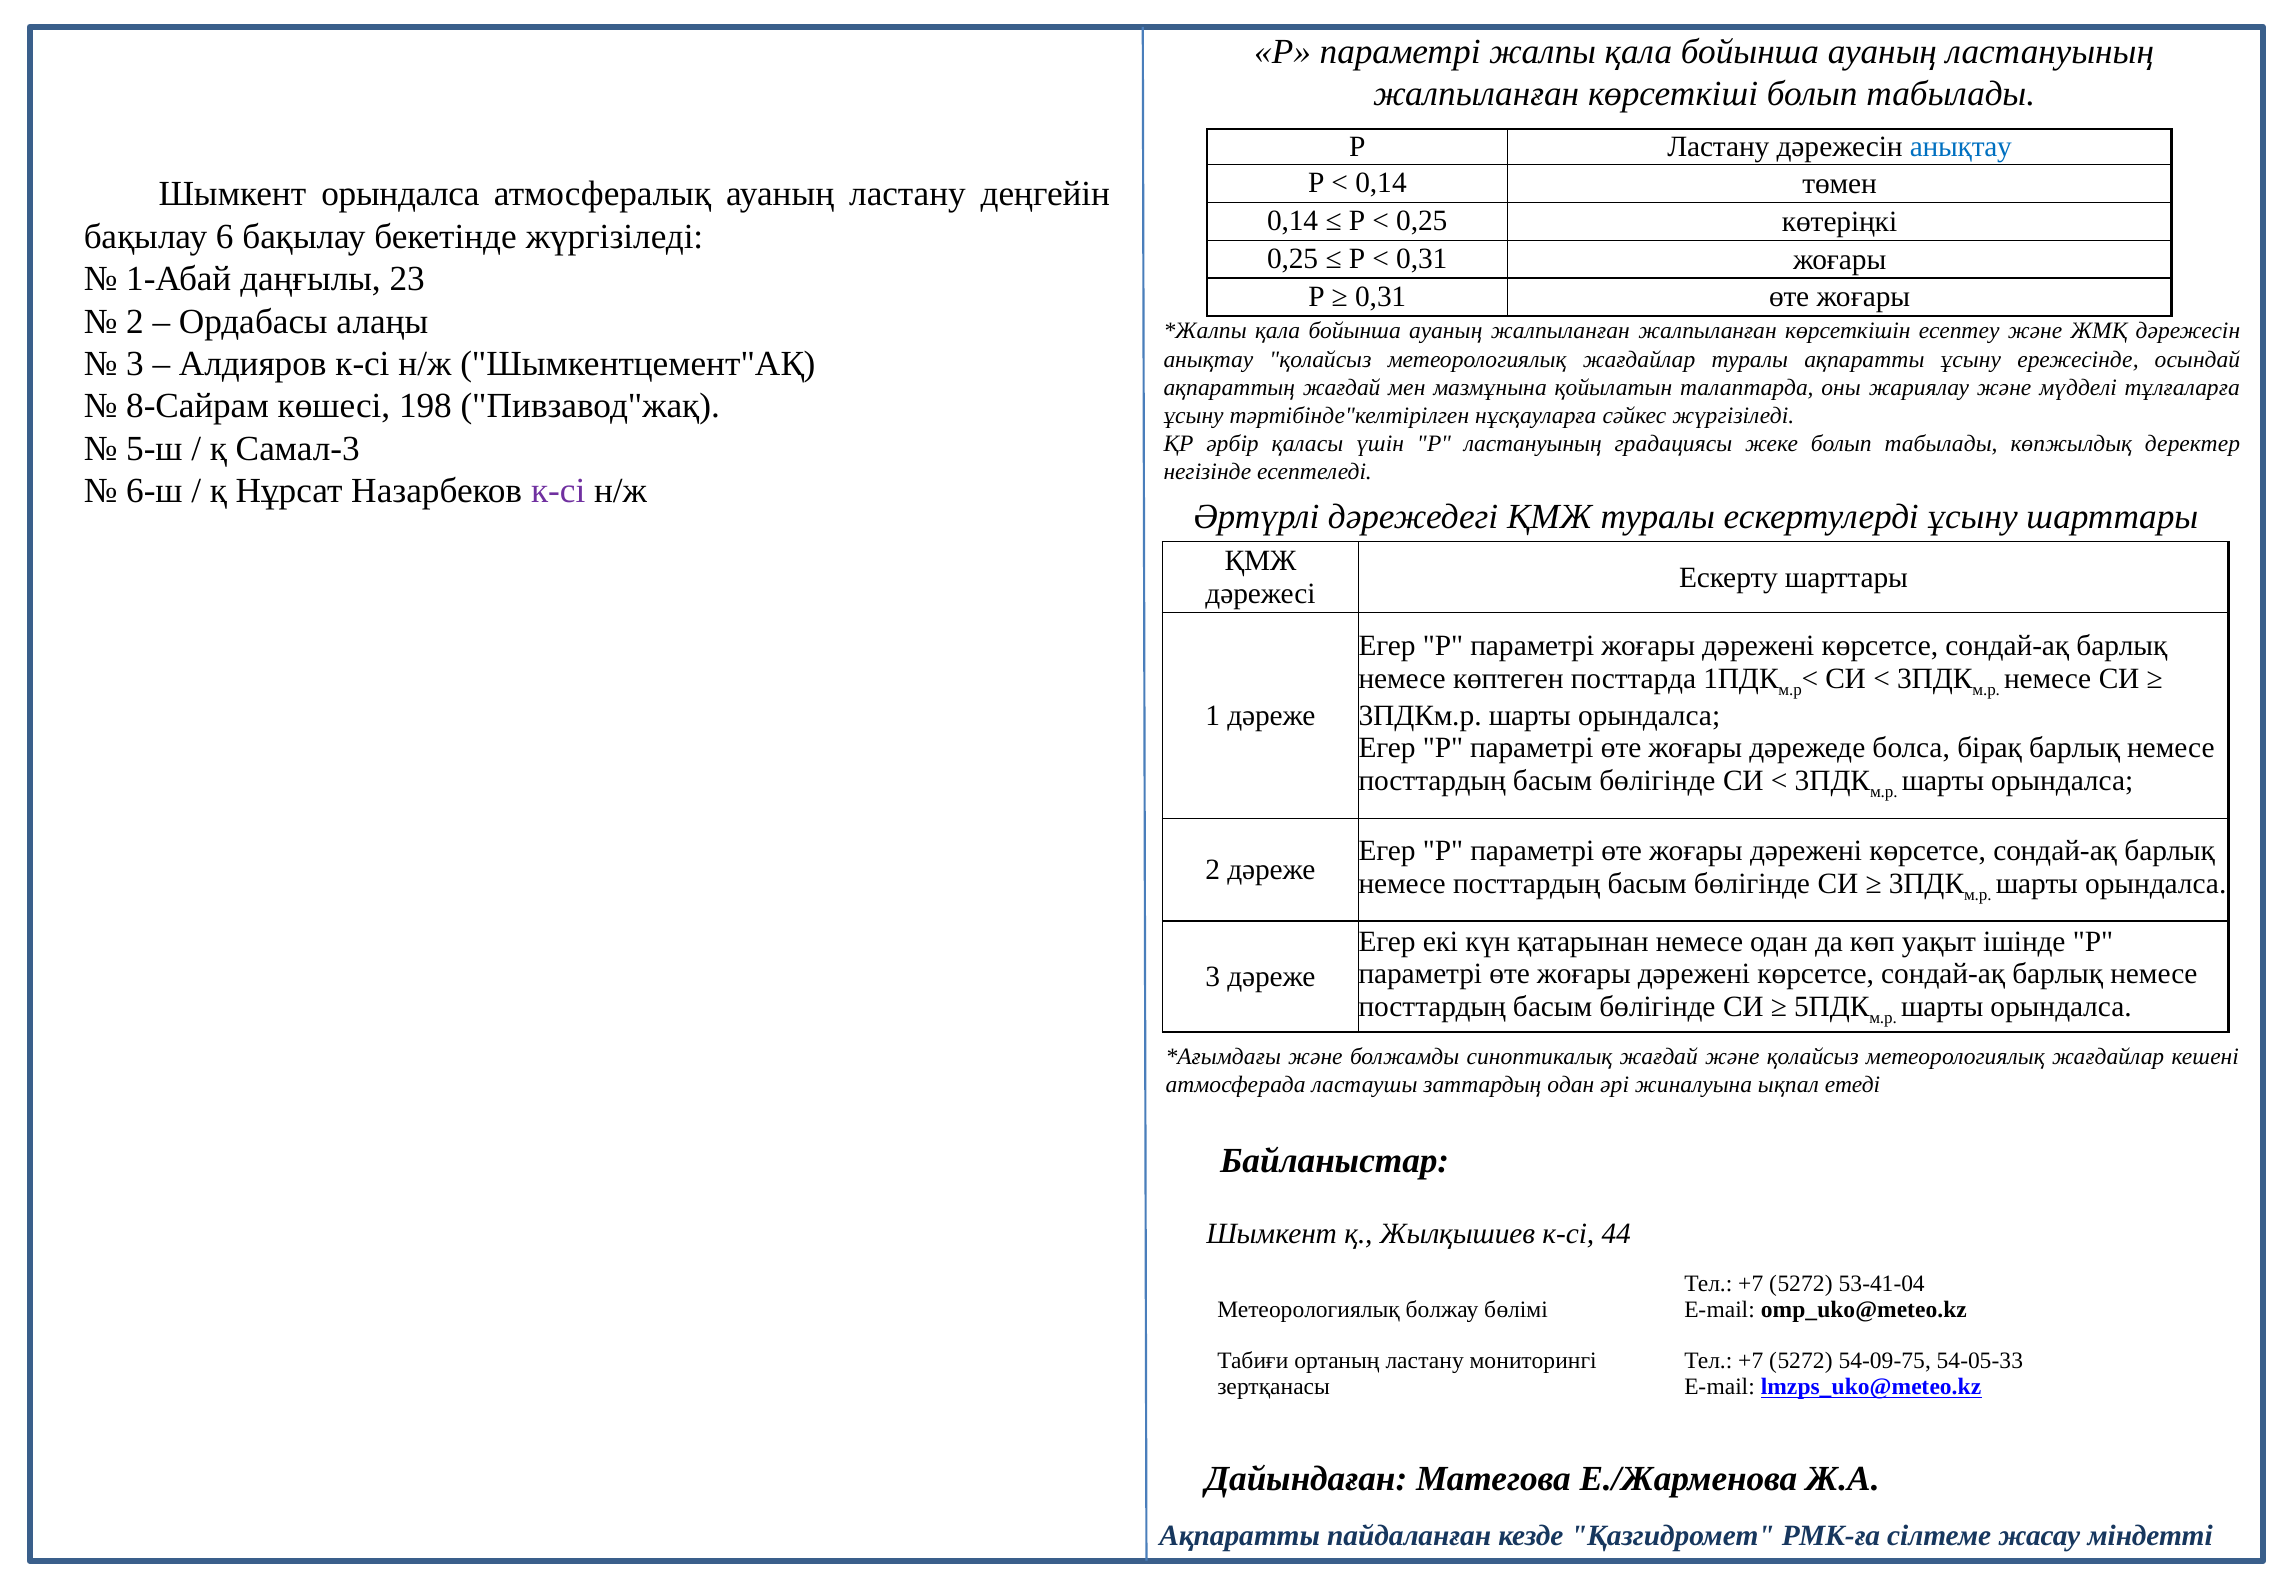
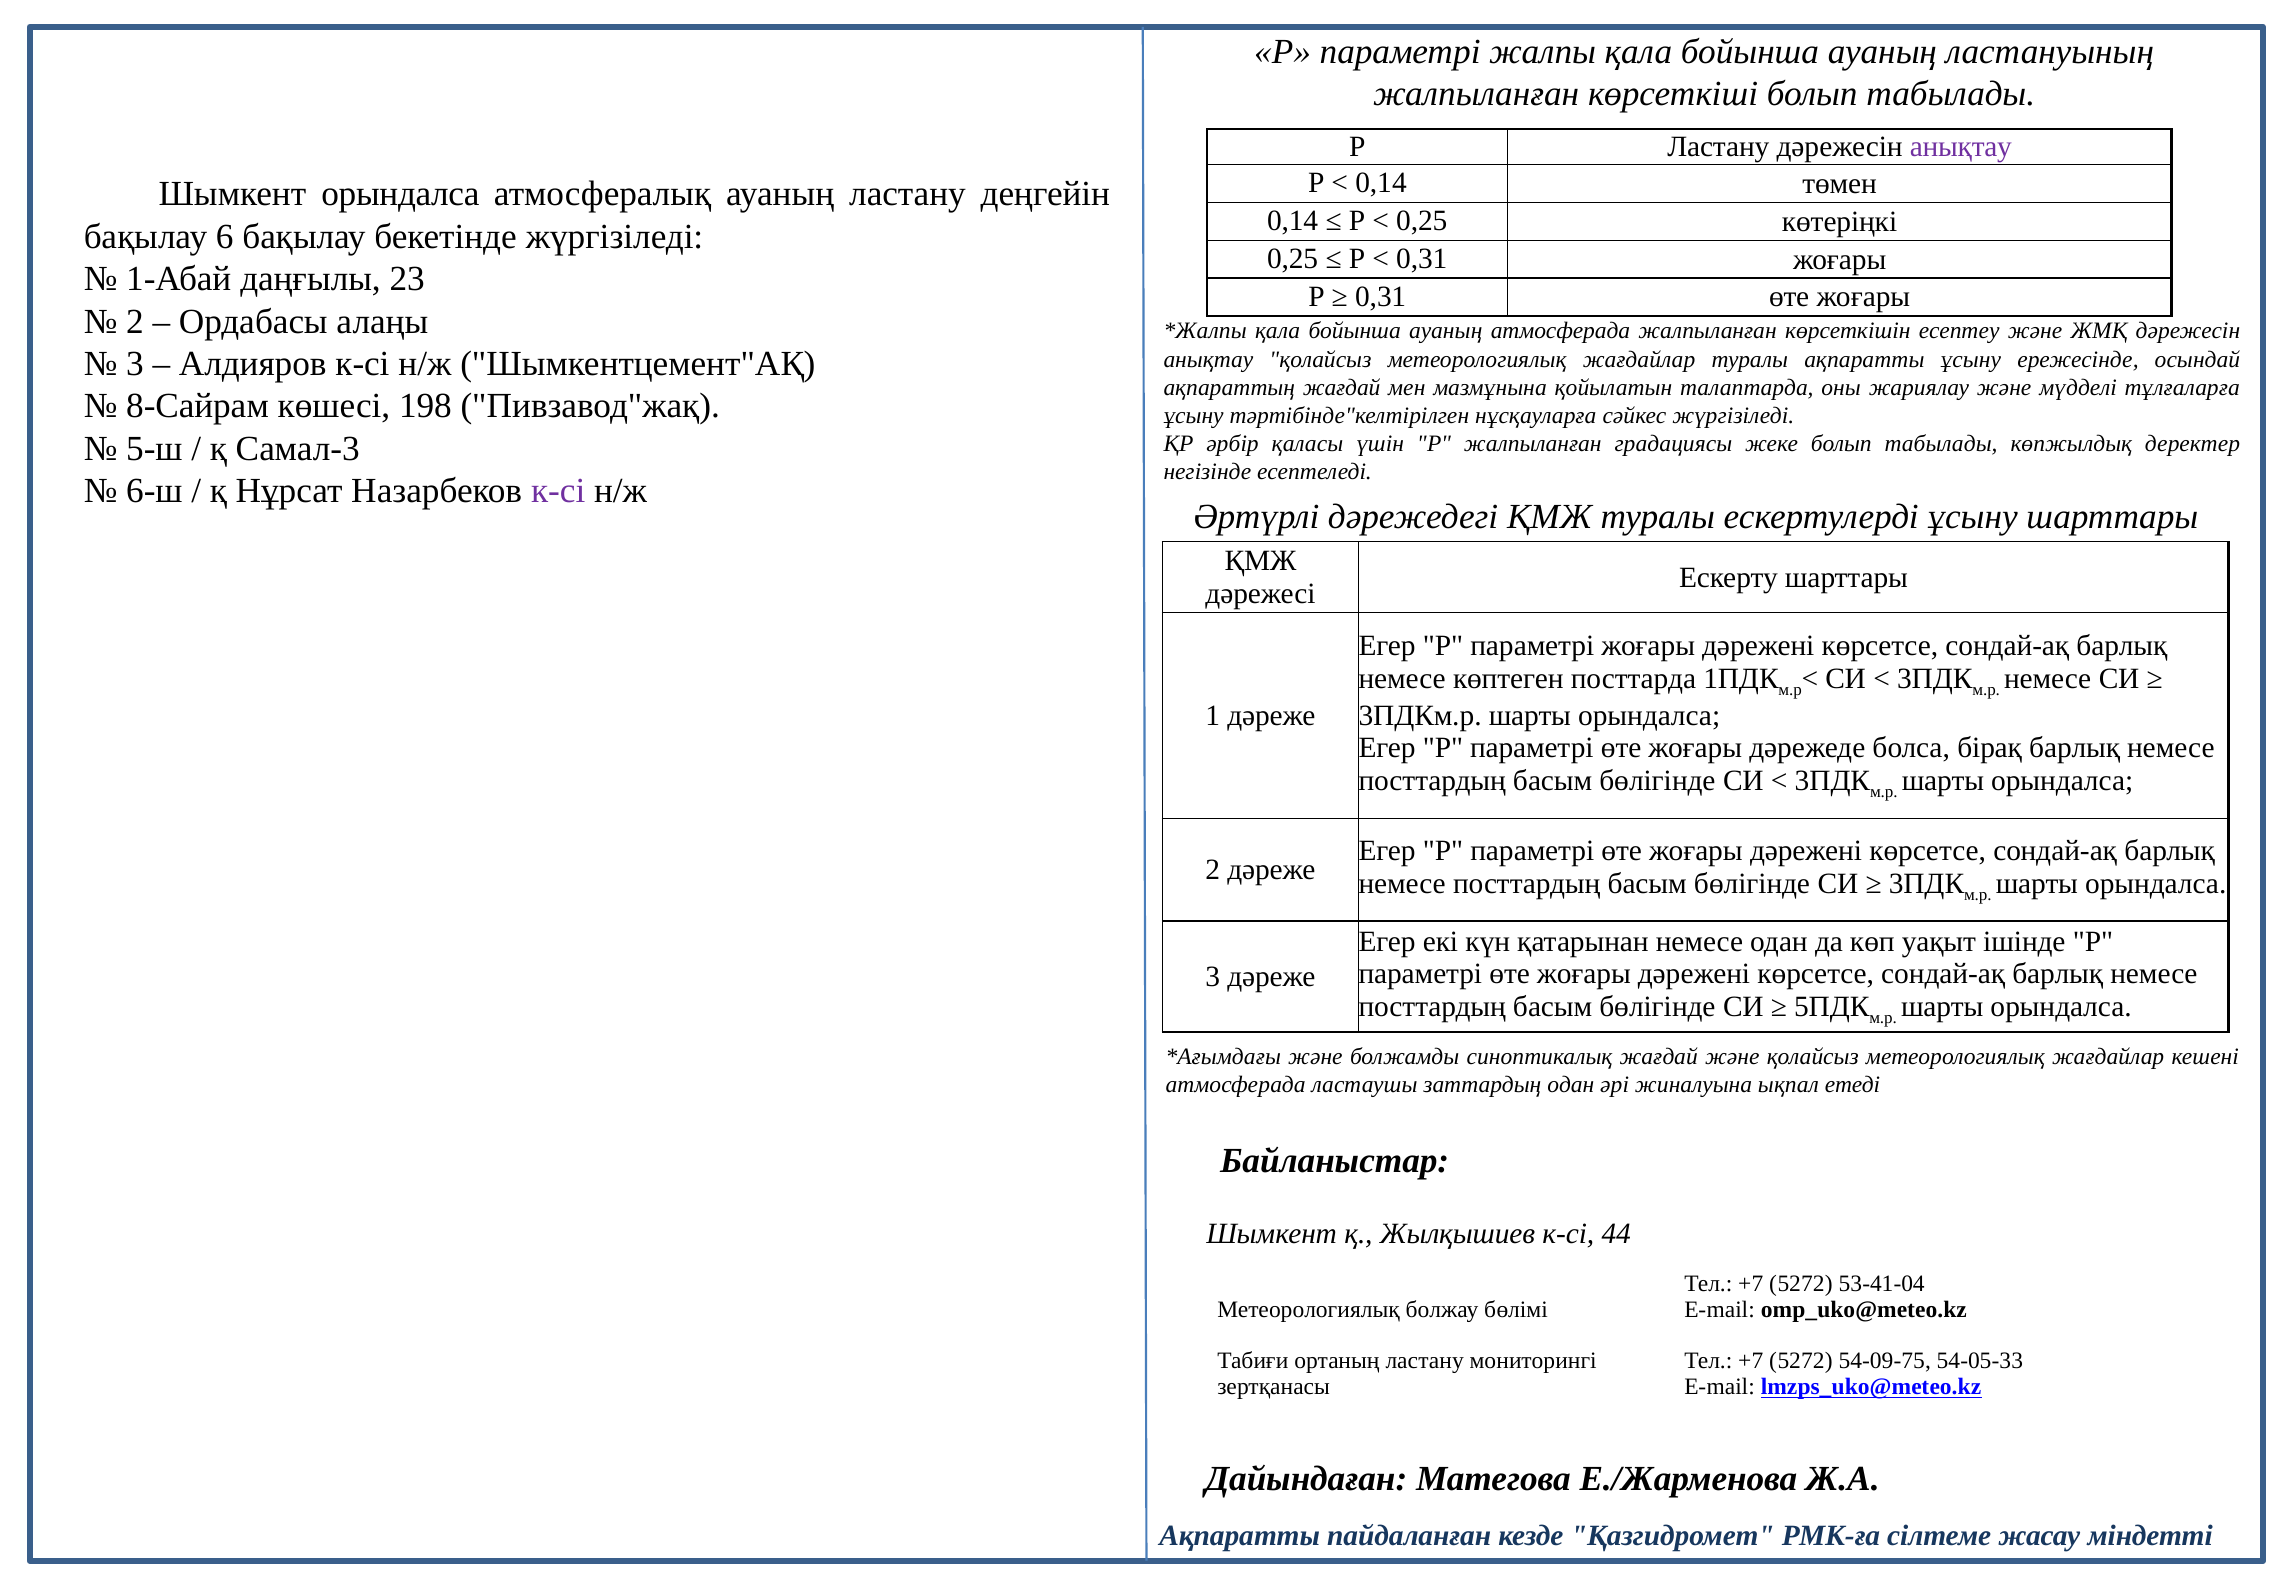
анықтау colour: blue -> purple (1961, 147)
ауаның жалпыланған: жалпыланған -> атмосферада (1560, 331)
Р ластануының: ластануының -> жалпыланған (1533, 444)
